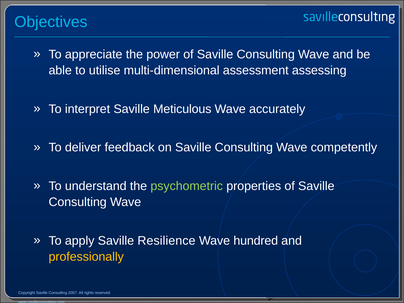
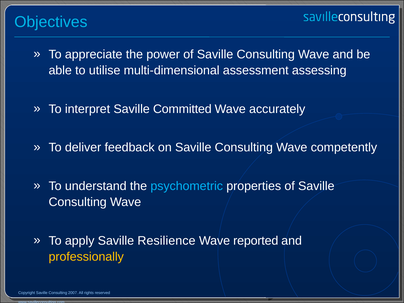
Meticulous: Meticulous -> Committed (182, 109)
psychometric colour: light green -> light blue (187, 186)
hundred: hundred -> reported (256, 241)
